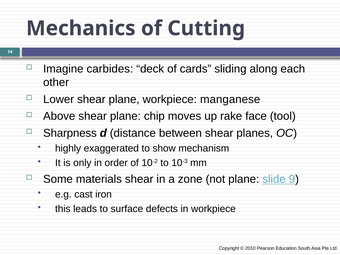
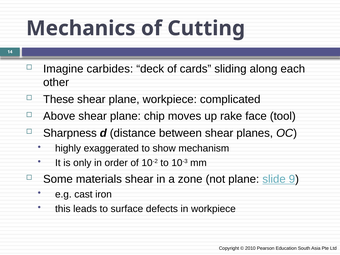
Lower: Lower -> These (59, 99)
manganese: manganese -> complicated (230, 99)
